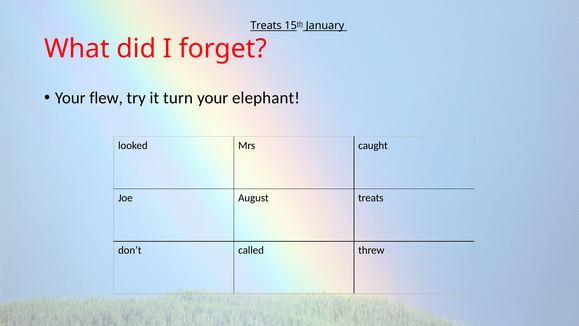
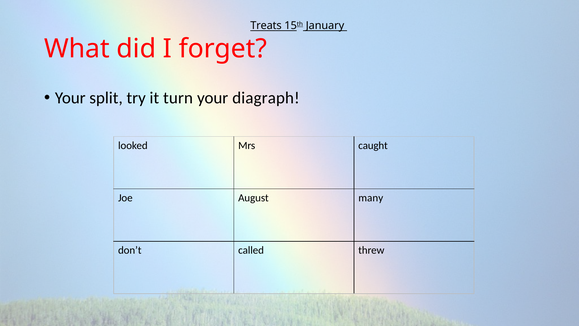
flew: flew -> split (106, 98)
elephant: elephant -> diagraph (266, 98)
August treats: treats -> many (371, 198)
